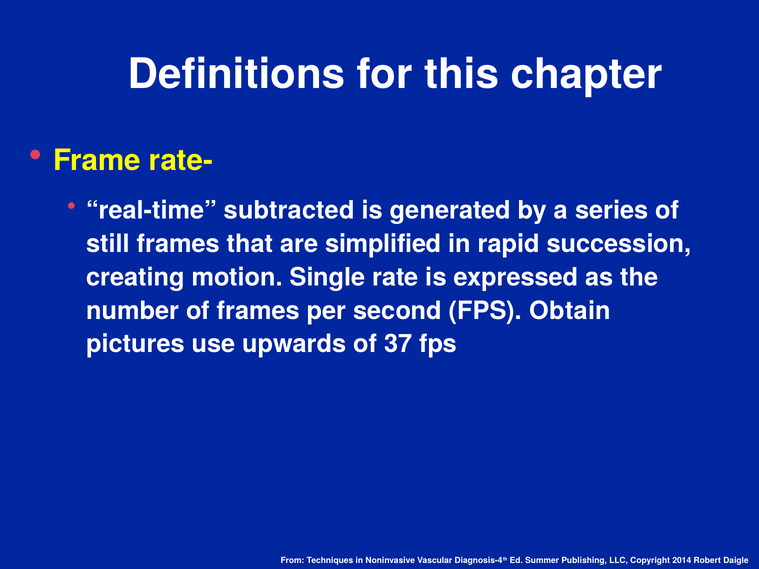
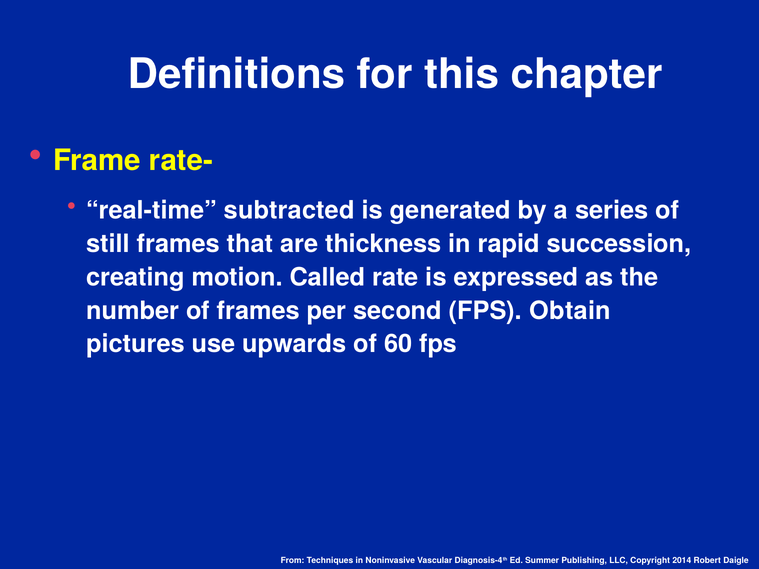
simplified: simplified -> thickness (383, 244)
Single: Single -> Called (327, 277)
37: 37 -> 60 (398, 344)
